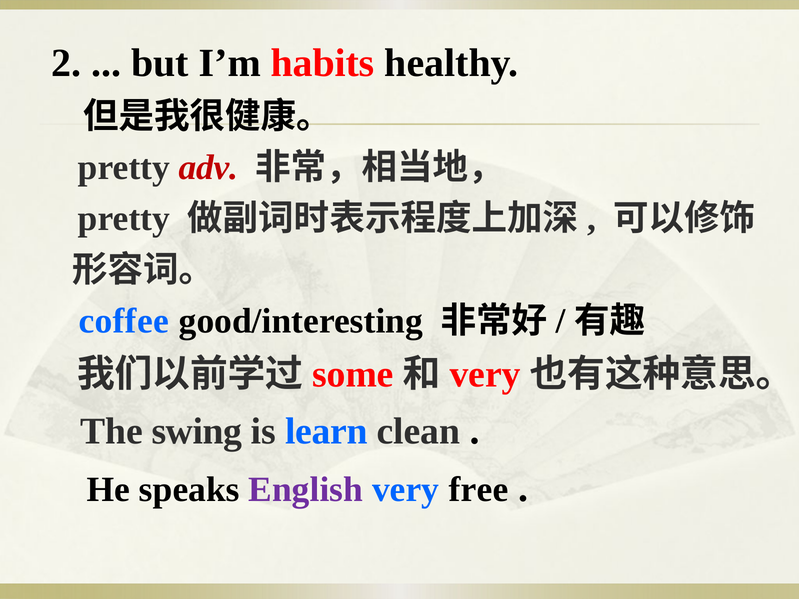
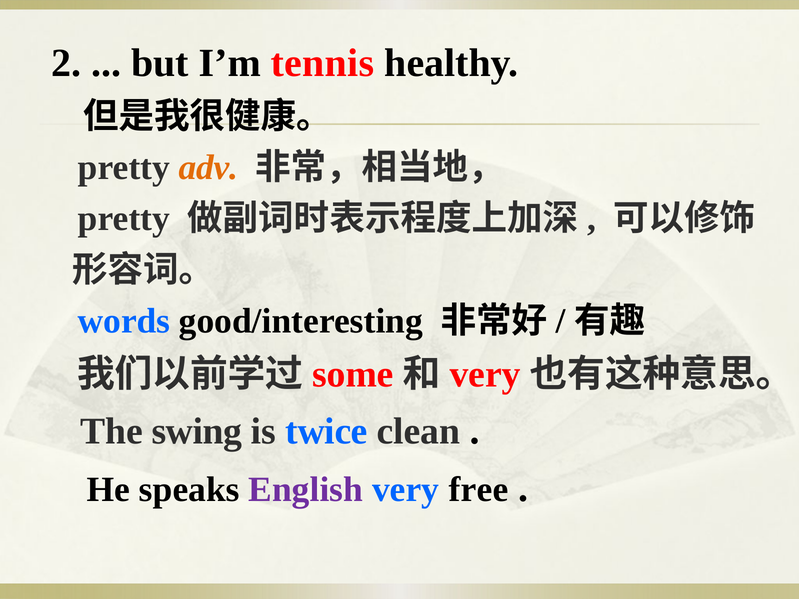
habits: habits -> tennis (323, 63)
adv colour: red -> orange (208, 168)
coffee: coffee -> words (124, 321)
learn: learn -> twice (327, 431)
